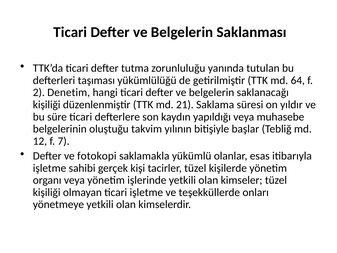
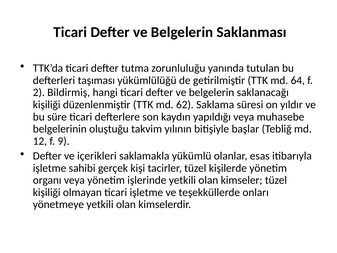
Denetim: Denetim -> Bildirmiş (69, 92)
21: 21 -> 62 (185, 105)
7: 7 -> 9 (64, 141)
fotokopi: fotokopi -> içerikleri (97, 156)
